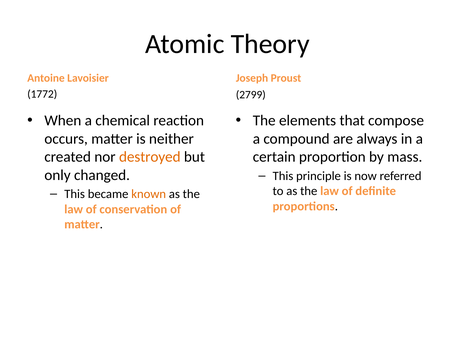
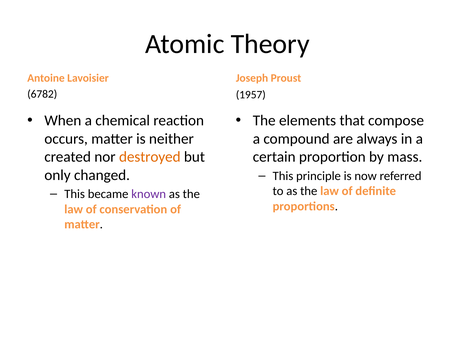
1772: 1772 -> 6782 (42, 94)
2799: 2799 -> 1957 (251, 95)
known colour: orange -> purple (149, 194)
